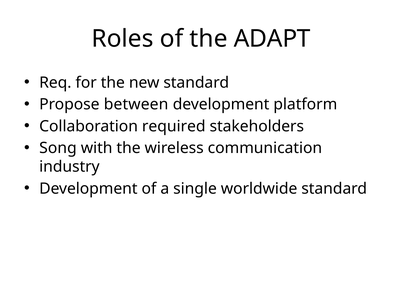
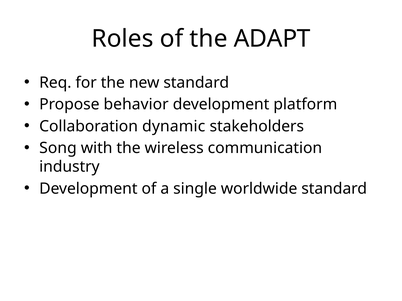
between: between -> behavior (136, 105)
required: required -> dynamic (174, 127)
